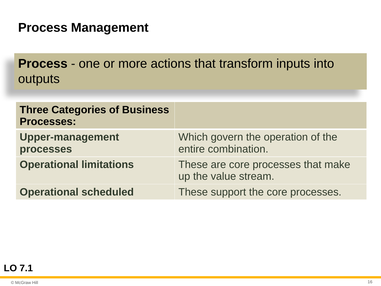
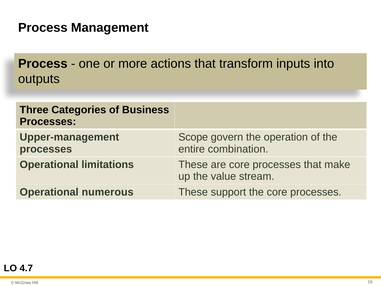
Which: Which -> Scope (193, 137)
scheduled: scheduled -> numerous (108, 192)
7.1: 7.1 -> 4.7 (26, 268)
